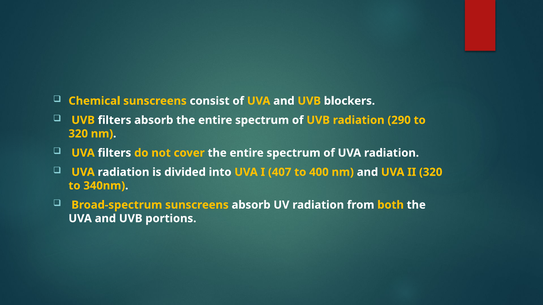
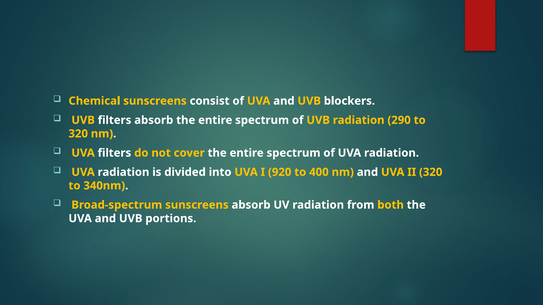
407: 407 -> 920 (280, 172)
